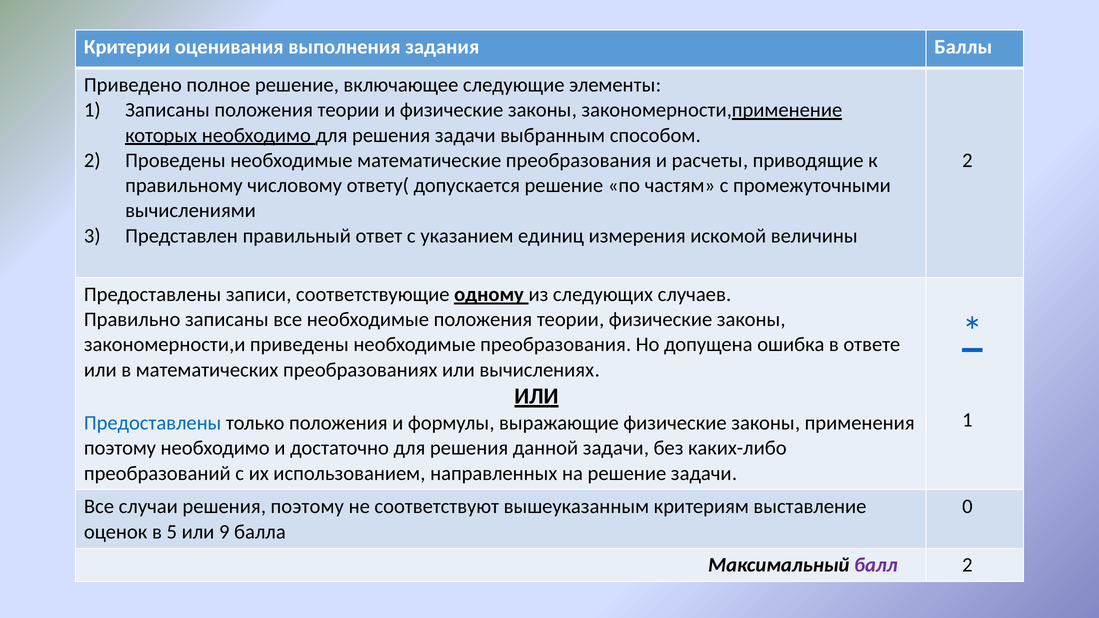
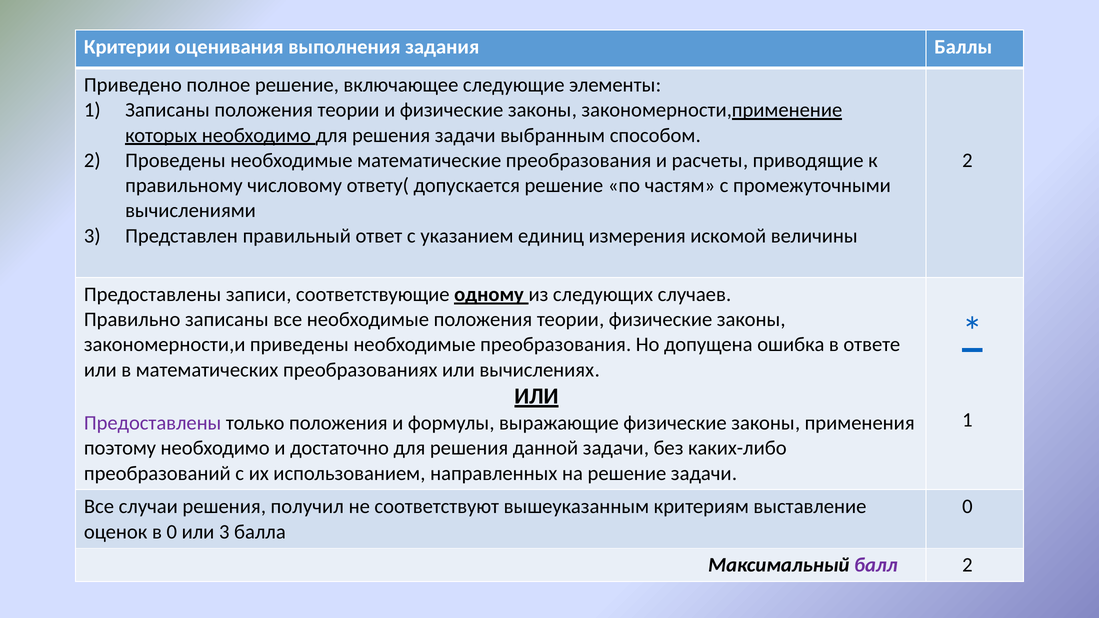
Предоставлены colour: blue -> purple (153, 423)
решения поэтому: поэтому -> получил (307, 507)
в 5: 5 -> 0 (172, 532)
или 9: 9 -> 3 (224, 532)
